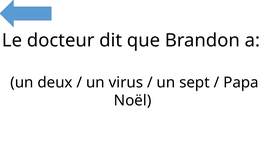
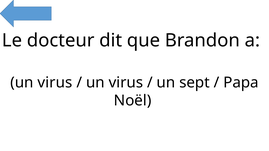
deux: deux -> virus (55, 83)
